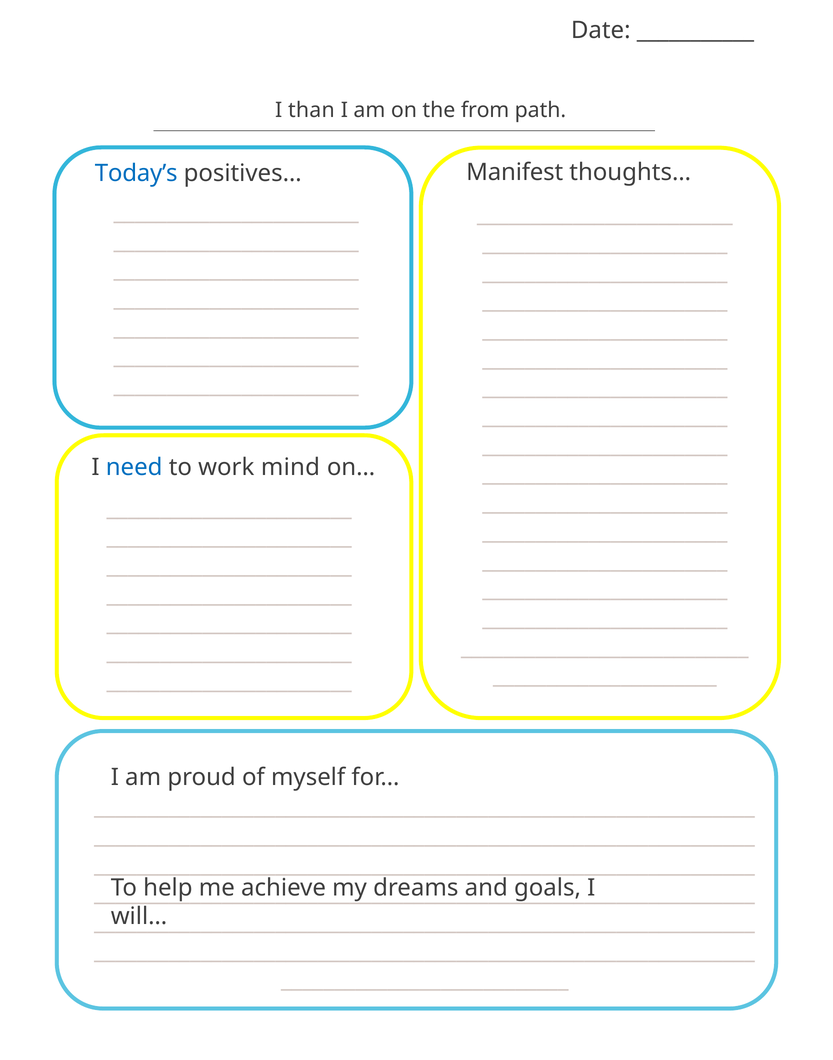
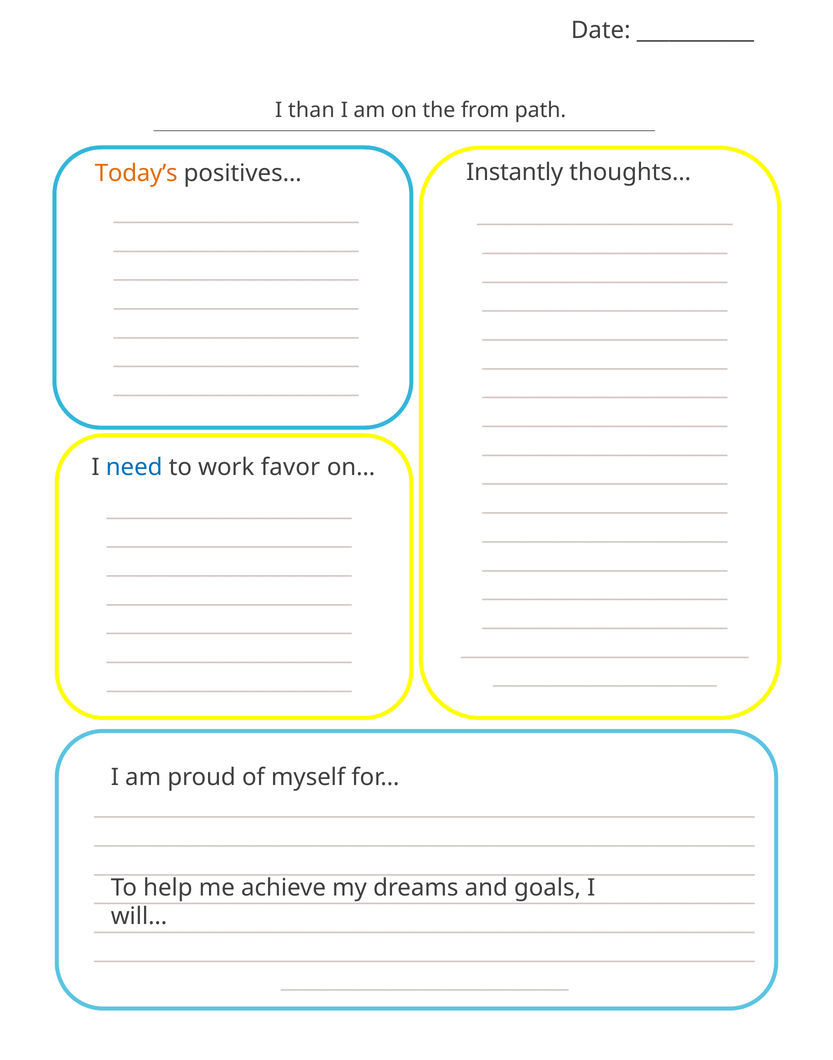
Manifest: Manifest -> Instantly (515, 172)
Today’s colour: blue -> orange (136, 173)
mind: mind -> favor (290, 467)
